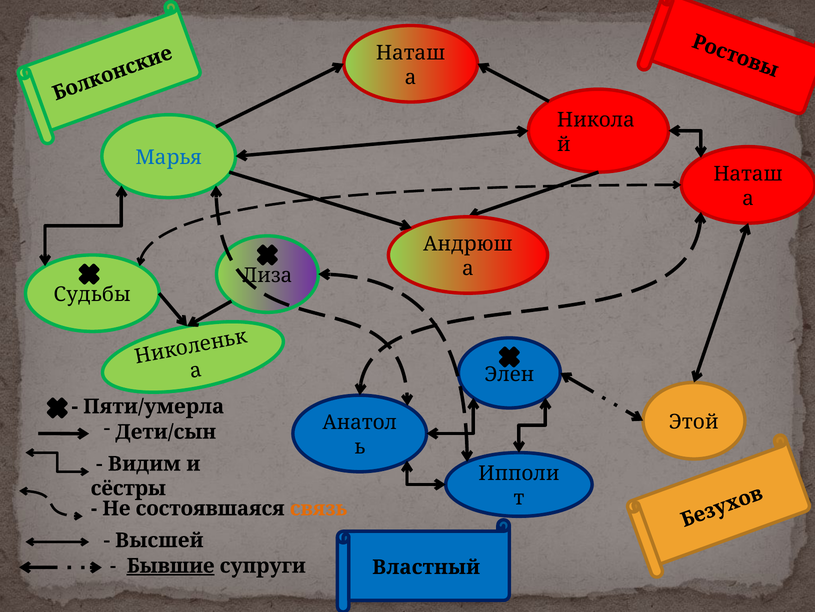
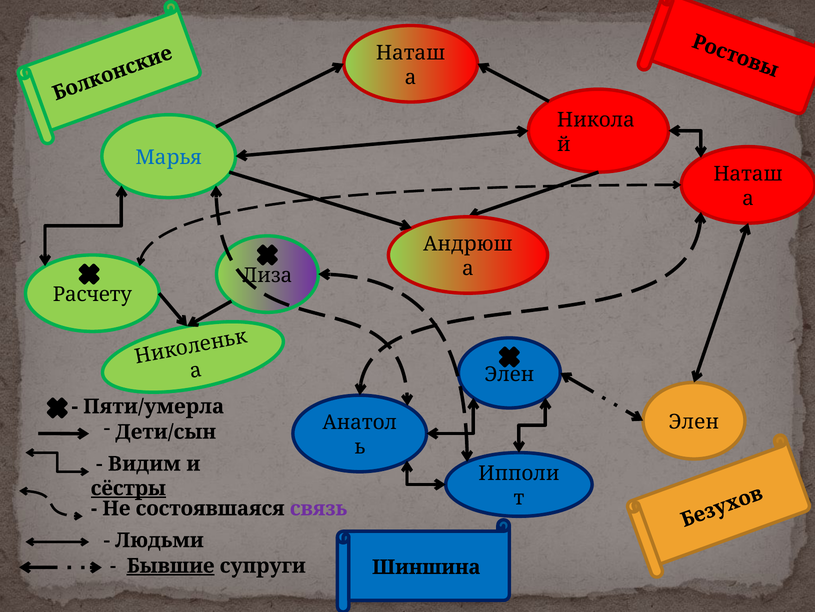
Судьбы: Судьбы -> Расчету (92, 294)
Этой: Этой -> Элен (694, 422)
сёстры underline: none -> present (128, 488)
связь colour: orange -> purple (319, 508)
Высшей: Высшей -> Людьми (159, 540)
Властный: Властный -> Шиншина (426, 567)
